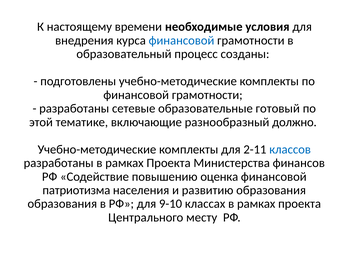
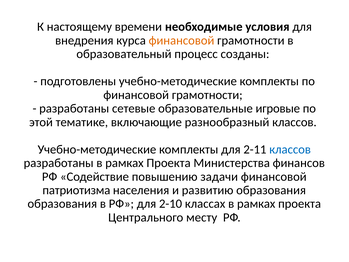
финансовой colour: blue -> orange (181, 40)
готовый: готовый -> игровые (278, 108)
разнообразный должно: должно -> классов (294, 122)
оценка: оценка -> задачи (219, 176)
9-10: 9-10 -> 2-10 (171, 204)
